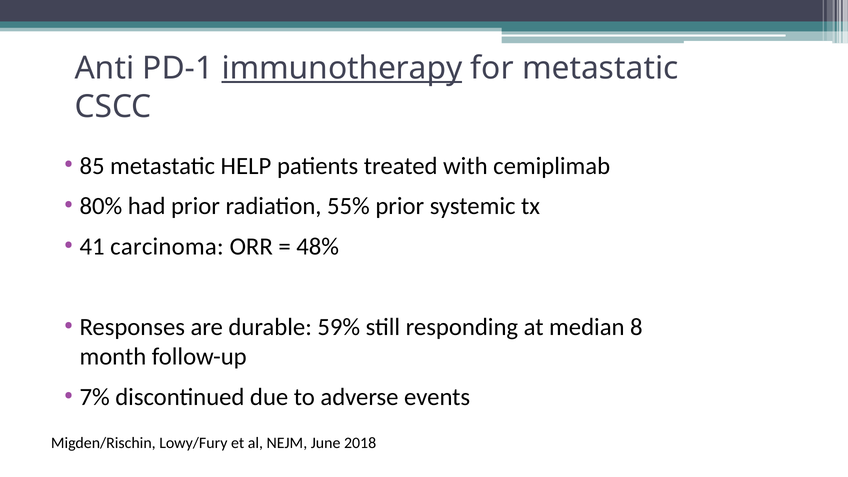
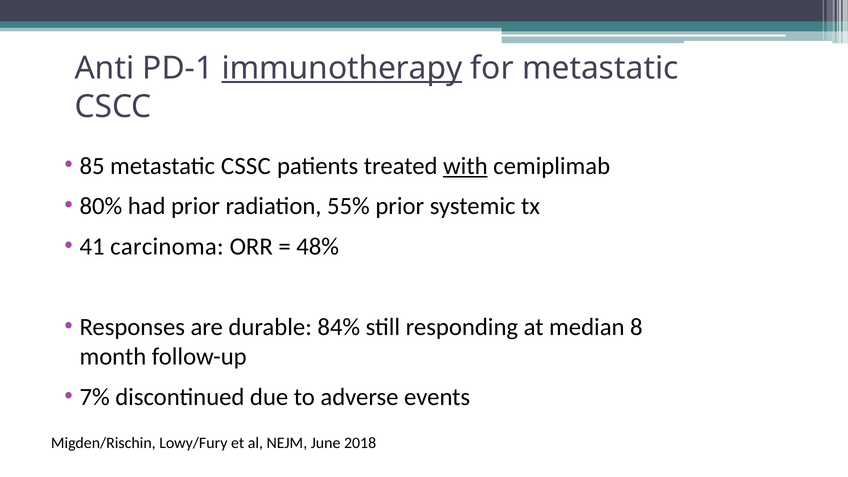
HELP: HELP -> CSSC (246, 166)
with underline: none -> present (465, 166)
59%: 59% -> 84% (339, 327)
